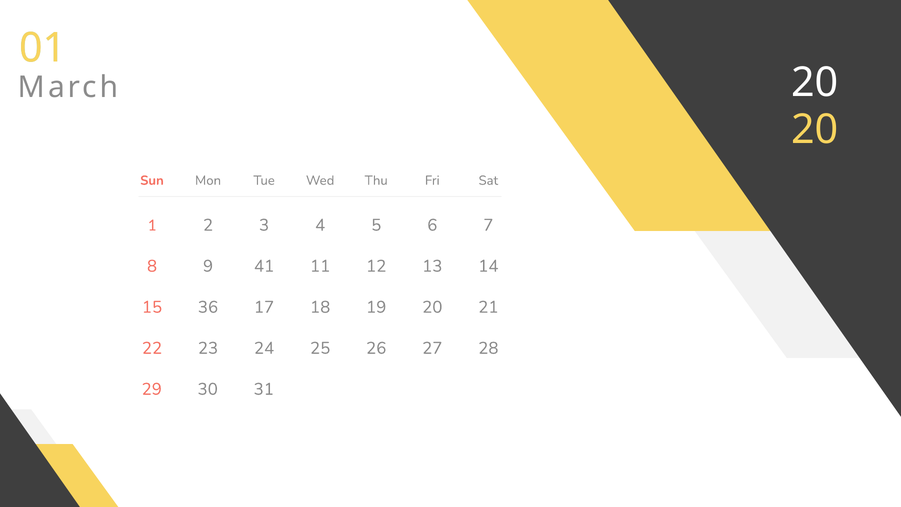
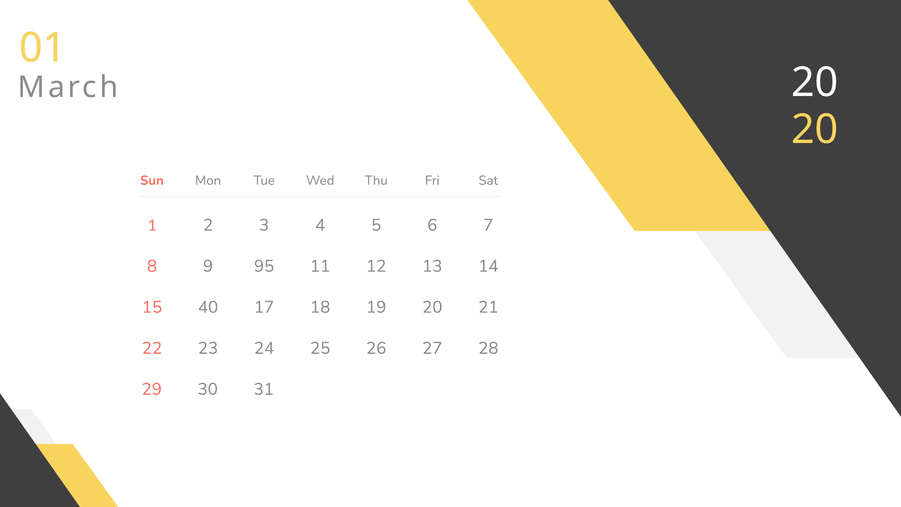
41: 41 -> 95 (264, 266)
36: 36 -> 40 (208, 307)
